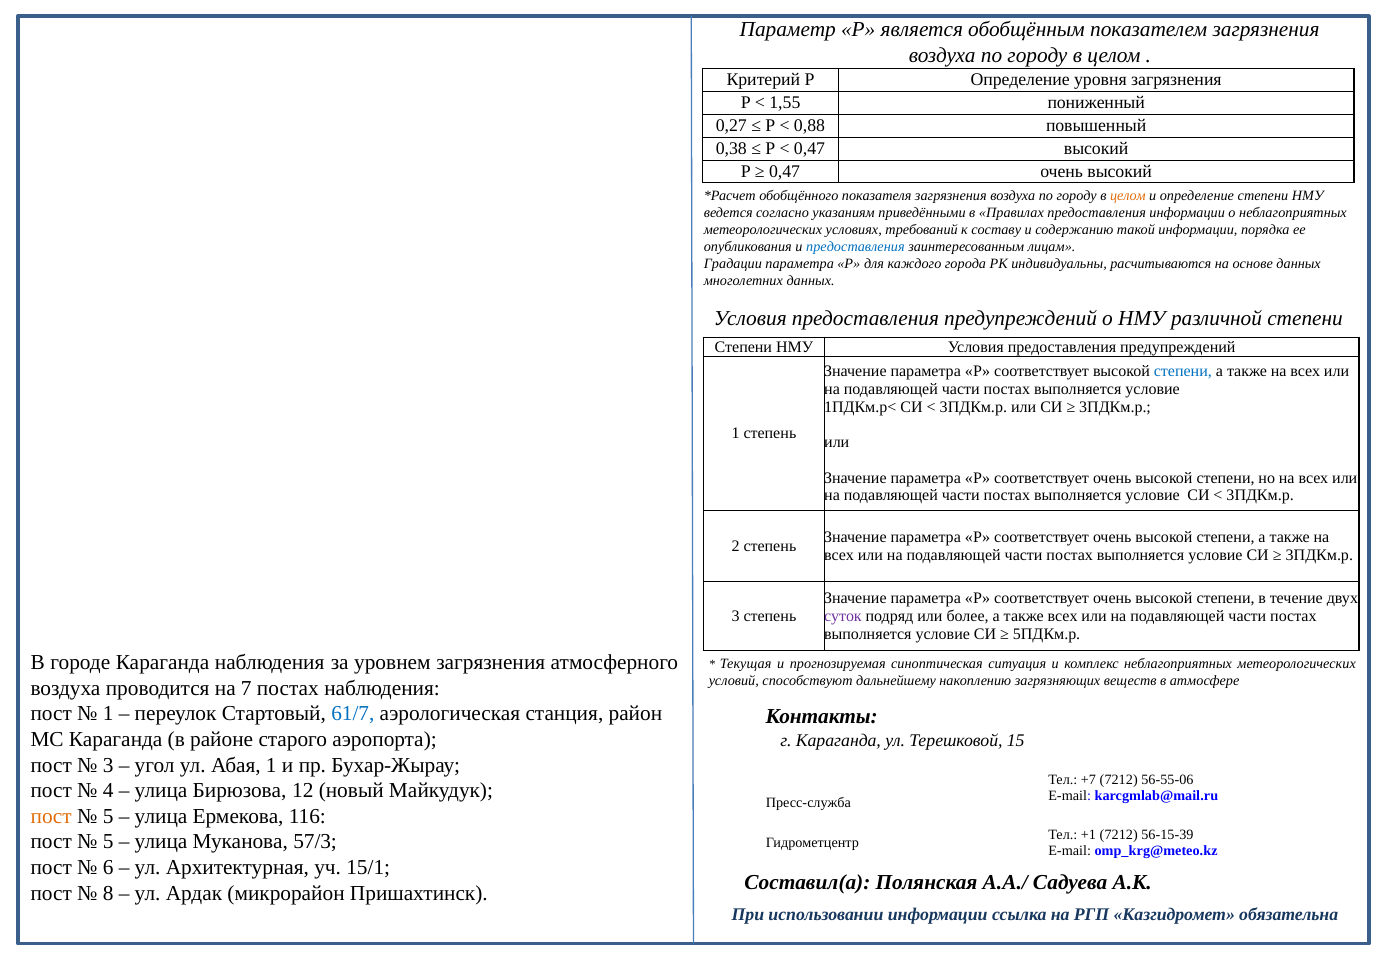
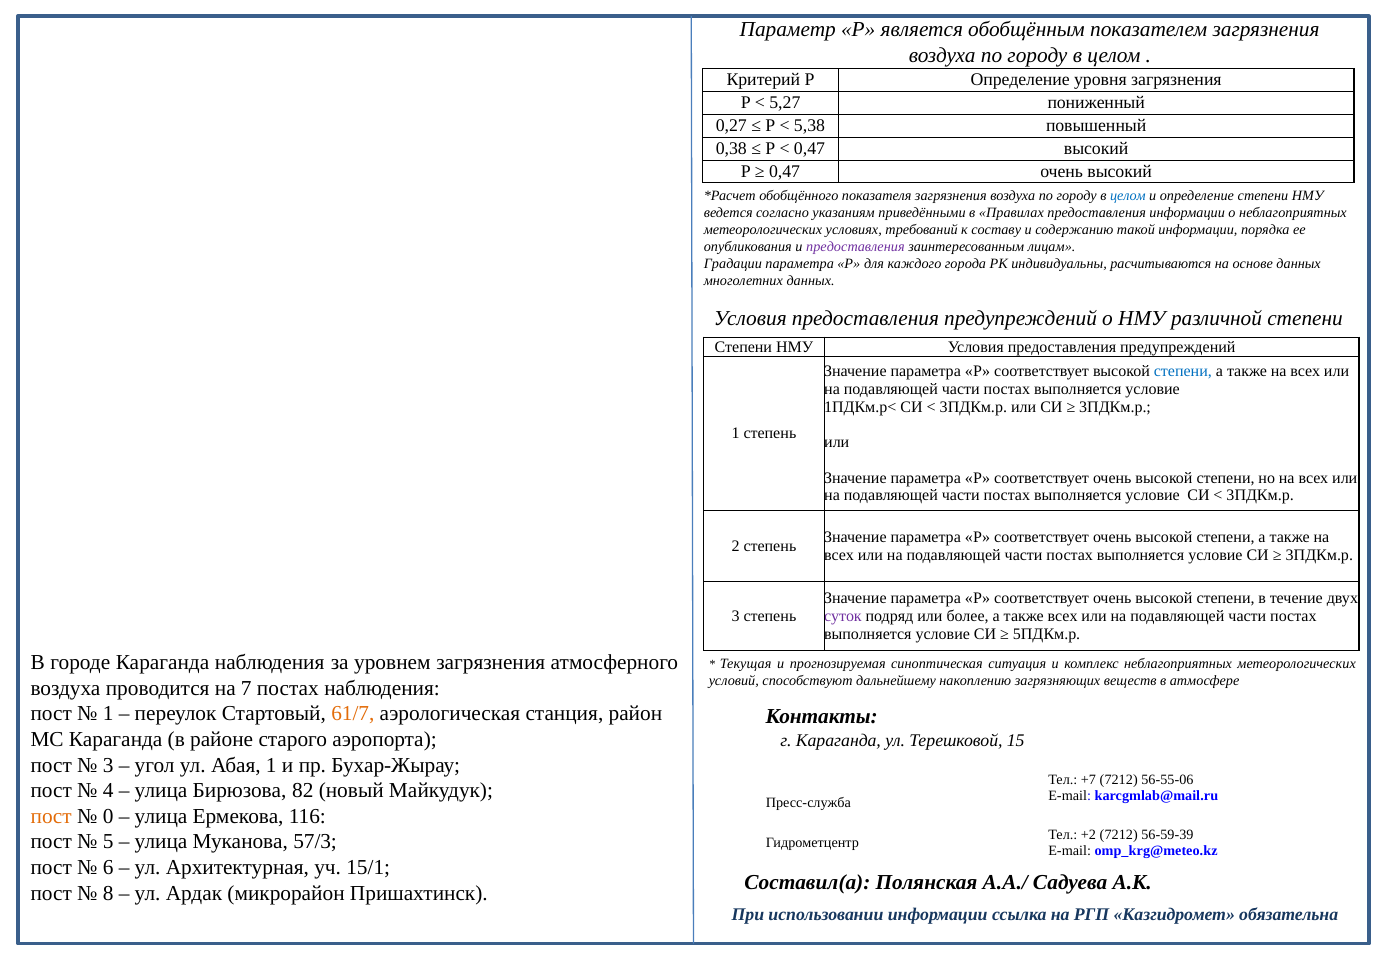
1,55: 1,55 -> 5,27 (785, 103)
0,88: 0,88 -> 5,38 (809, 126)
целом colour: orange -> blue (1128, 196)
предоставления colour: blue -> purple (855, 247)
61/7 colour: blue -> orange (353, 714)
12: 12 -> 82 (303, 791)
5: 5 -> 0 (108, 816)
+1: +1 -> +2 (1088, 835)
56-15-39: 56-15-39 -> 56-59-39 (1167, 835)
